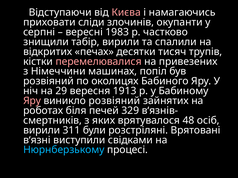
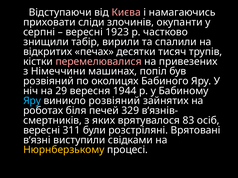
1983: 1983 -> 1923 (117, 32)
1913: 1913 -> 1944 (125, 91)
Яру colour: pink -> light blue (32, 101)
48: 48 -> 83 (188, 121)
вирили: вирили -> вересні (42, 131)
Нюрнберзькому colour: light blue -> yellow (64, 150)
